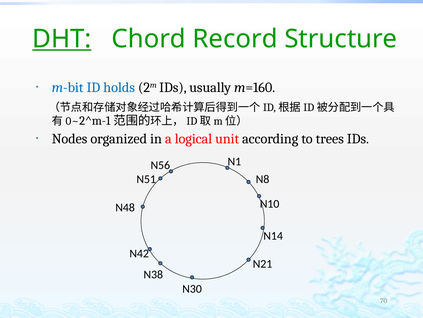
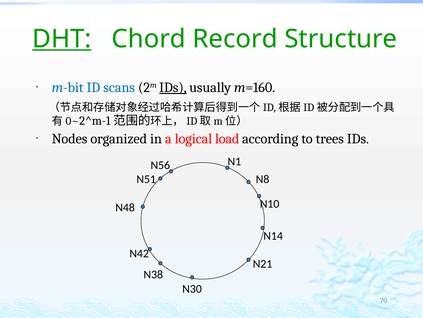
holds: holds -> scans (119, 87)
IDs underline: none -> present (173, 87)
unit: unit -> load (227, 138)
